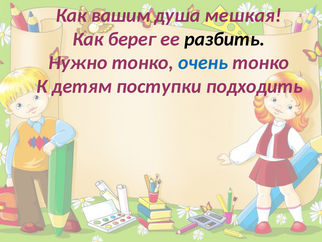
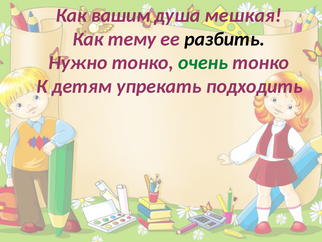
берег: берег -> тему (132, 39)
очень colour: blue -> green (203, 63)
поступки: поступки -> упрекать (159, 86)
